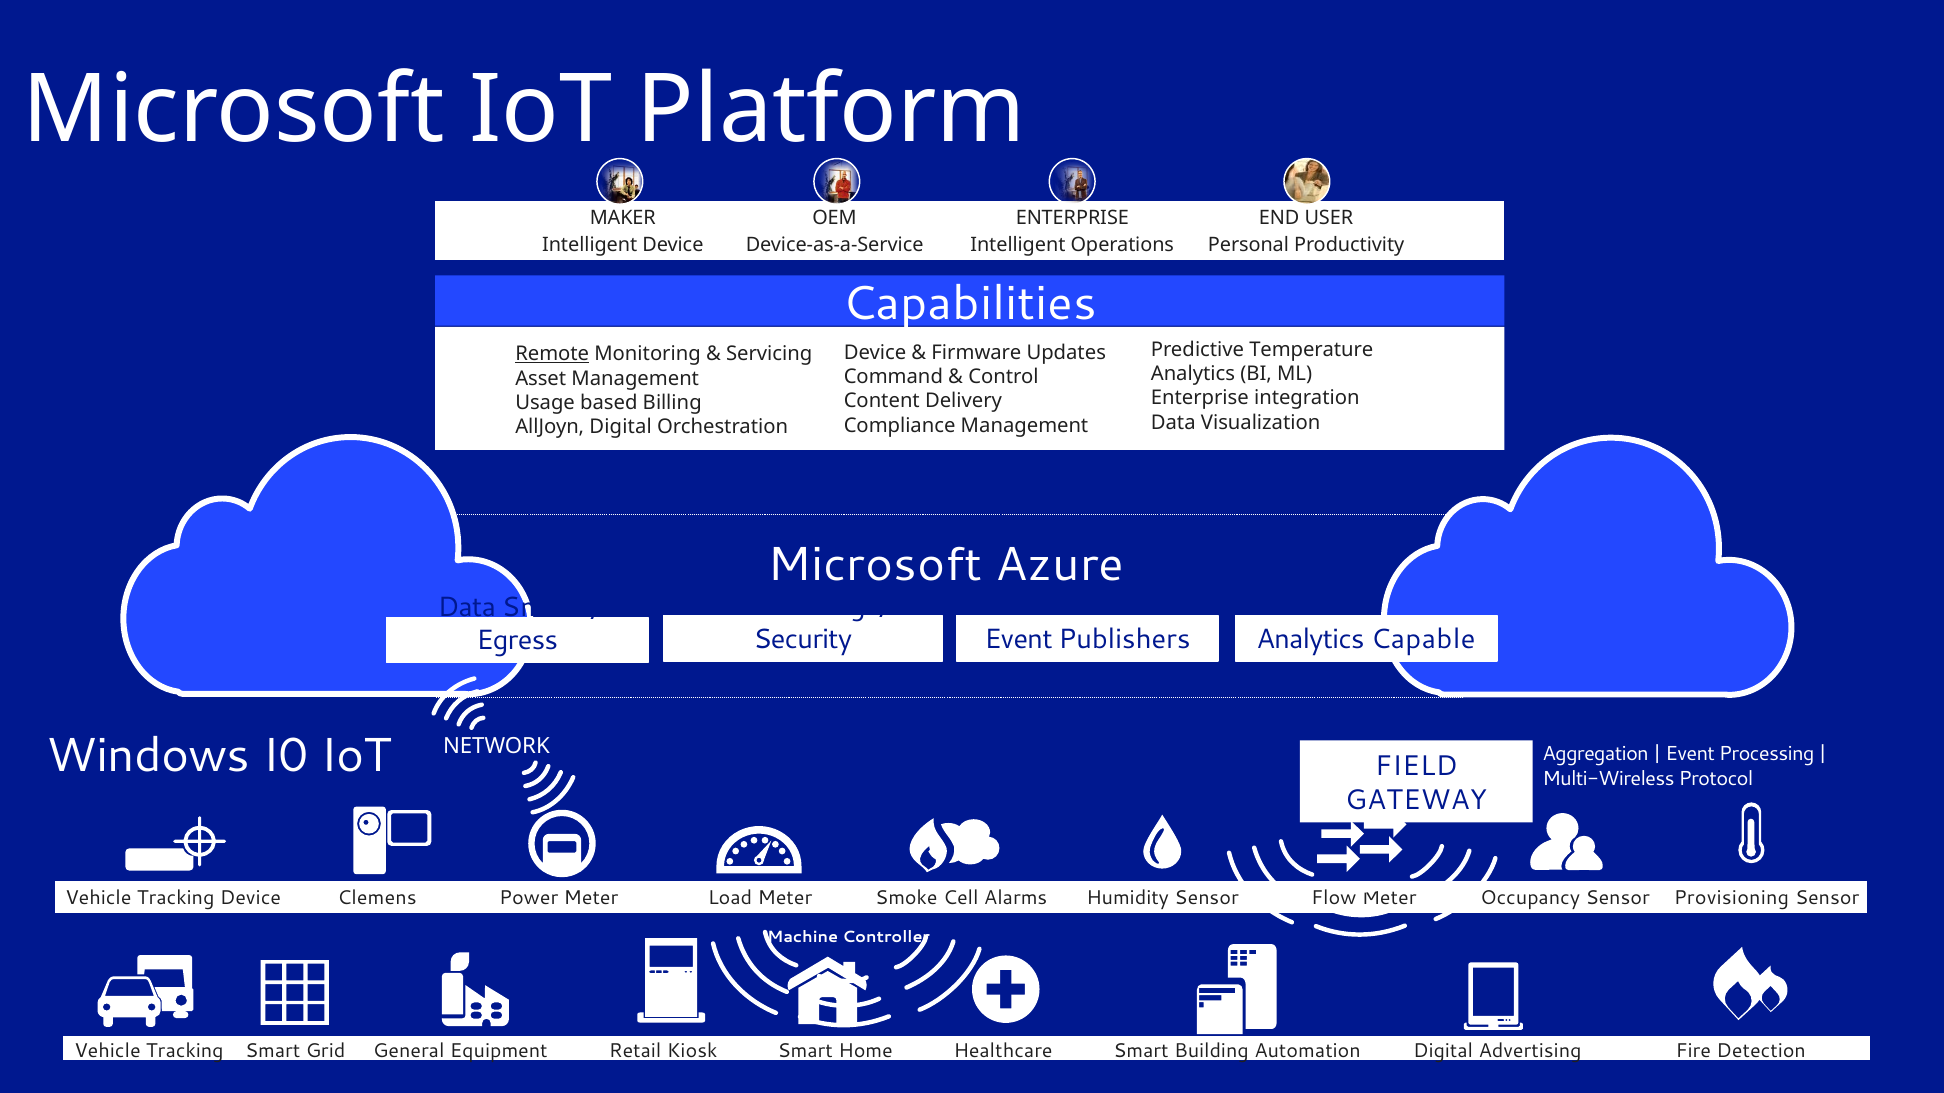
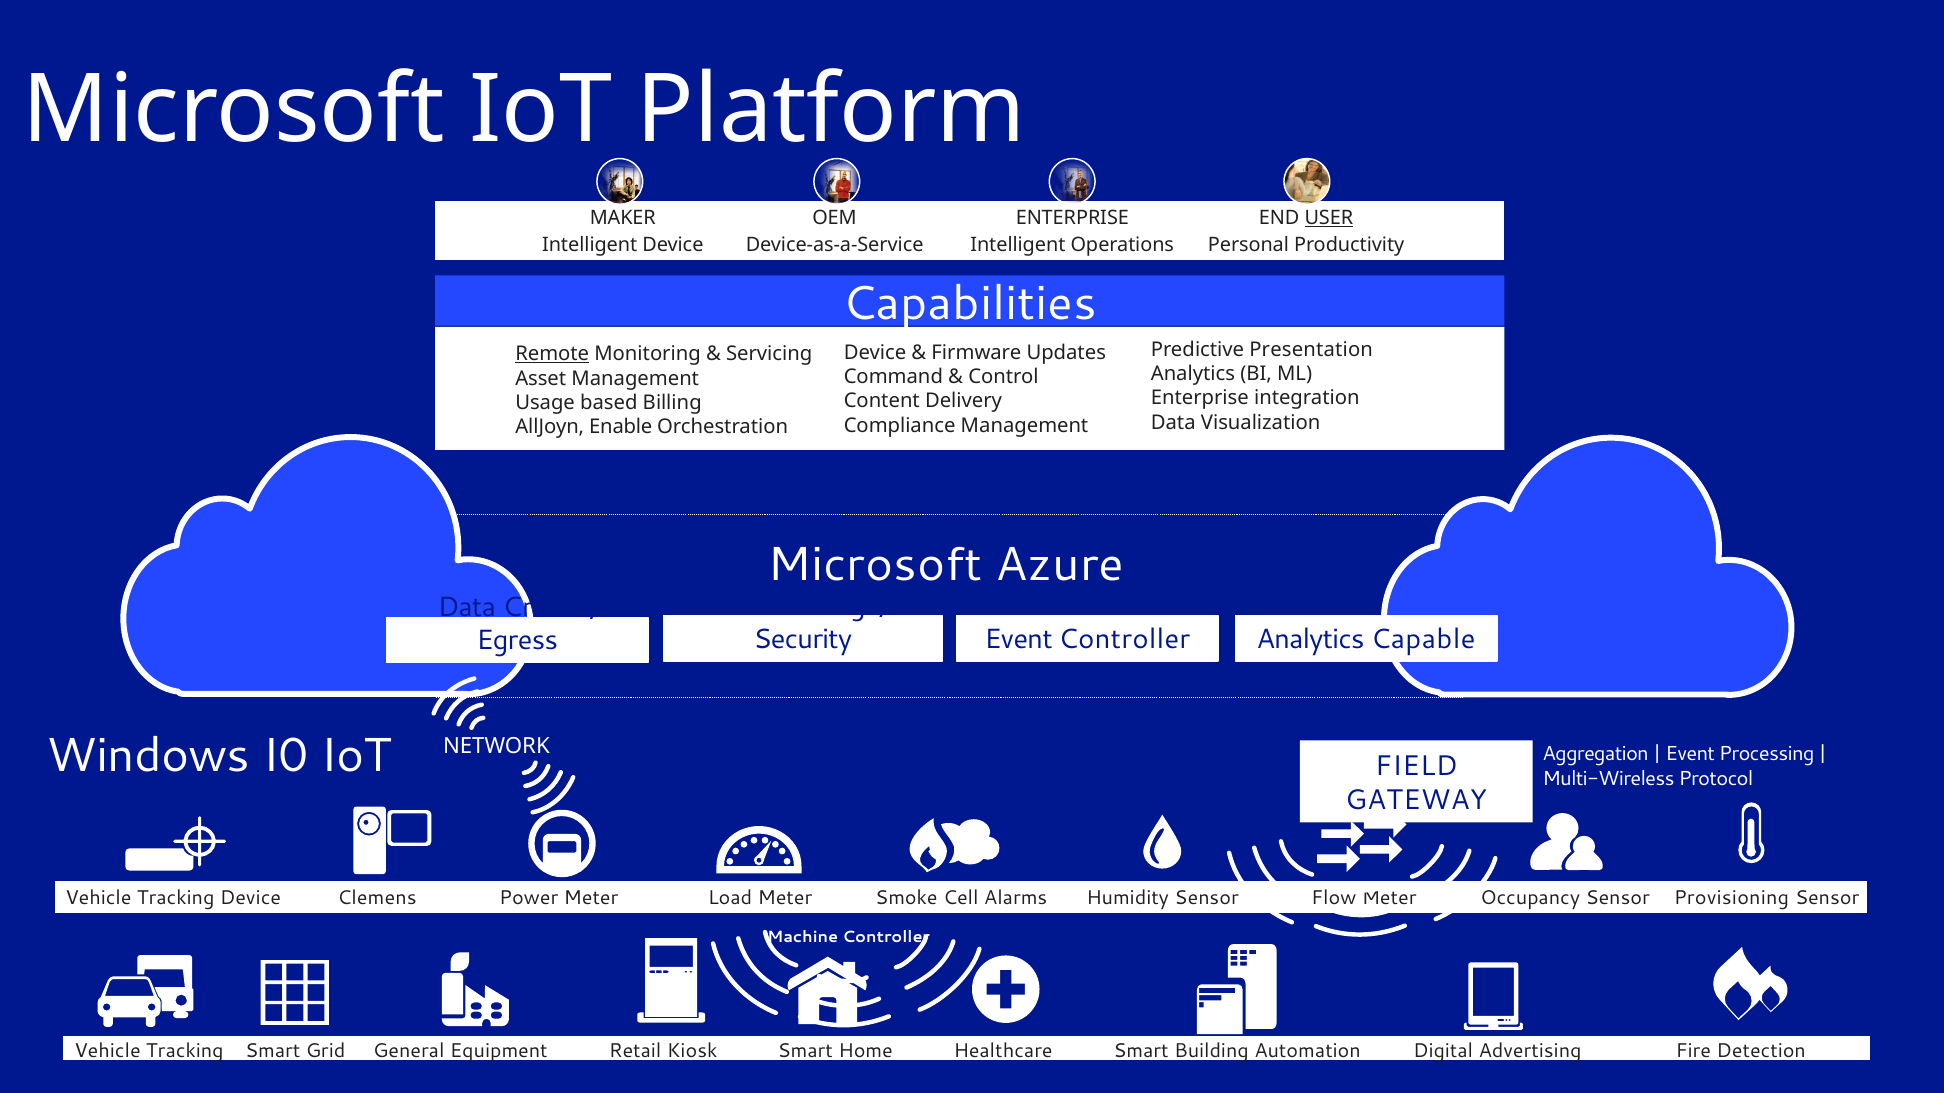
USER underline: none -> present (1329, 218)
Temperature: Temperature -> Presentation (1311, 350)
AllJoyn Digital: Digital -> Enable (621, 427)
Data Smoke: Smoke -> Create (550, 608)
Event Publishers: Publishers -> Controller (1124, 639)
